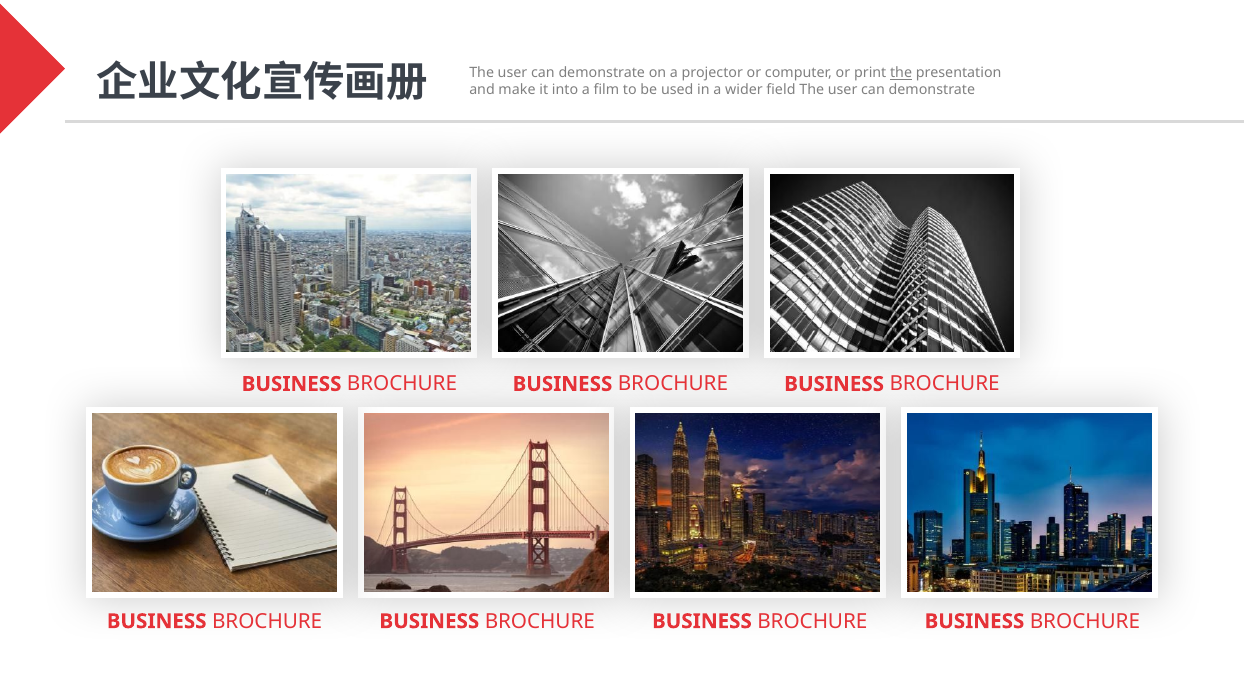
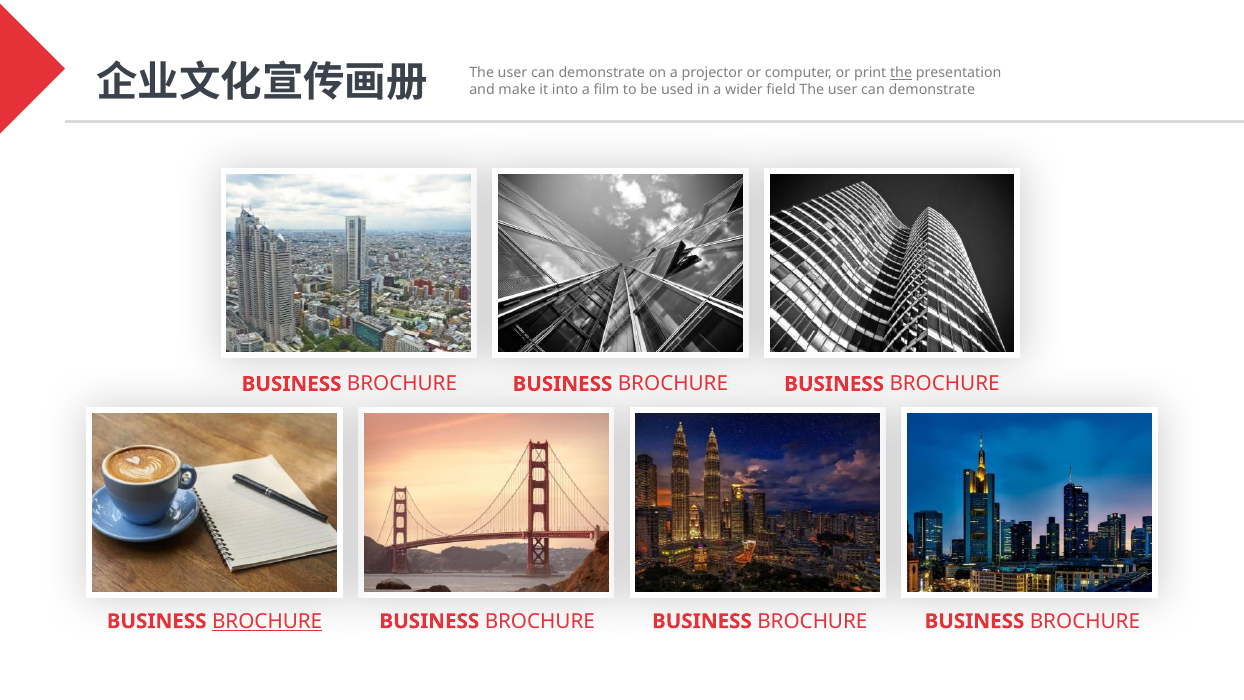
BROCHURE underline: none -> present (267, 621)
